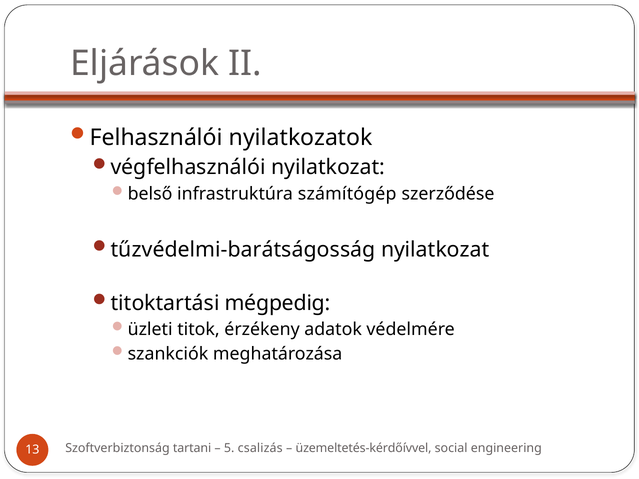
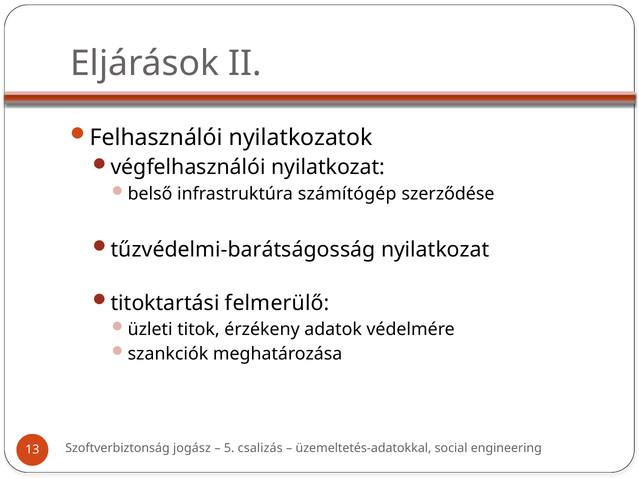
mégpedig: mégpedig -> felmerülő (277, 303)
tartani: tartani -> jogász (192, 448)
üzemeltetés-kérdőívvel: üzemeltetés-kérdőívvel -> üzemeltetés-adatokkal (363, 448)
